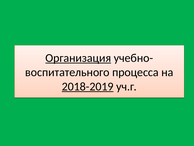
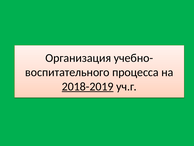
Организация underline: present -> none (78, 58)
